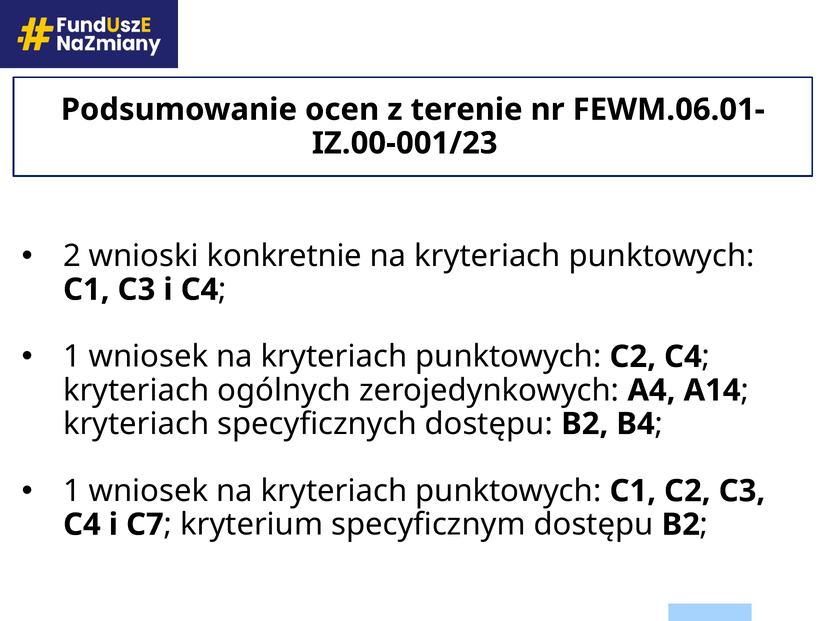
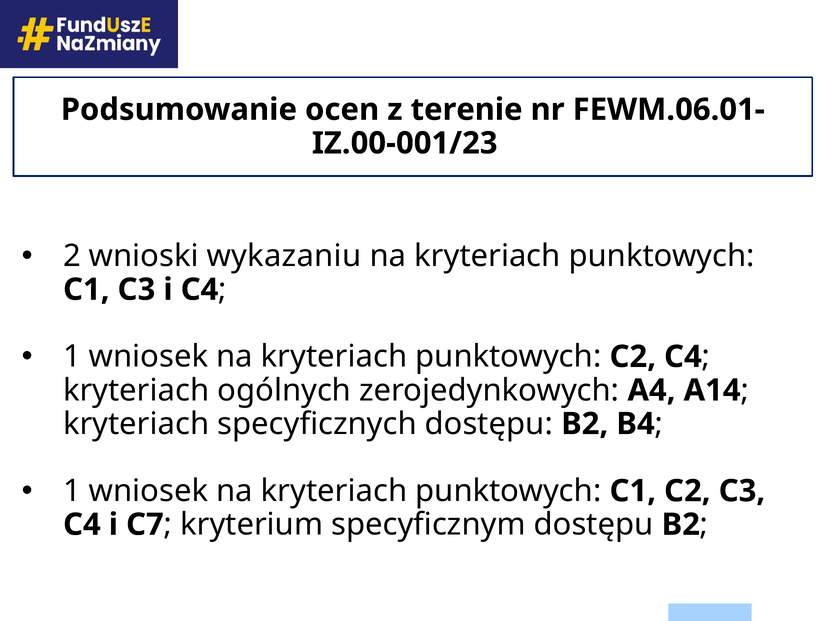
konkretnie: konkretnie -> wykazaniu (284, 256)
